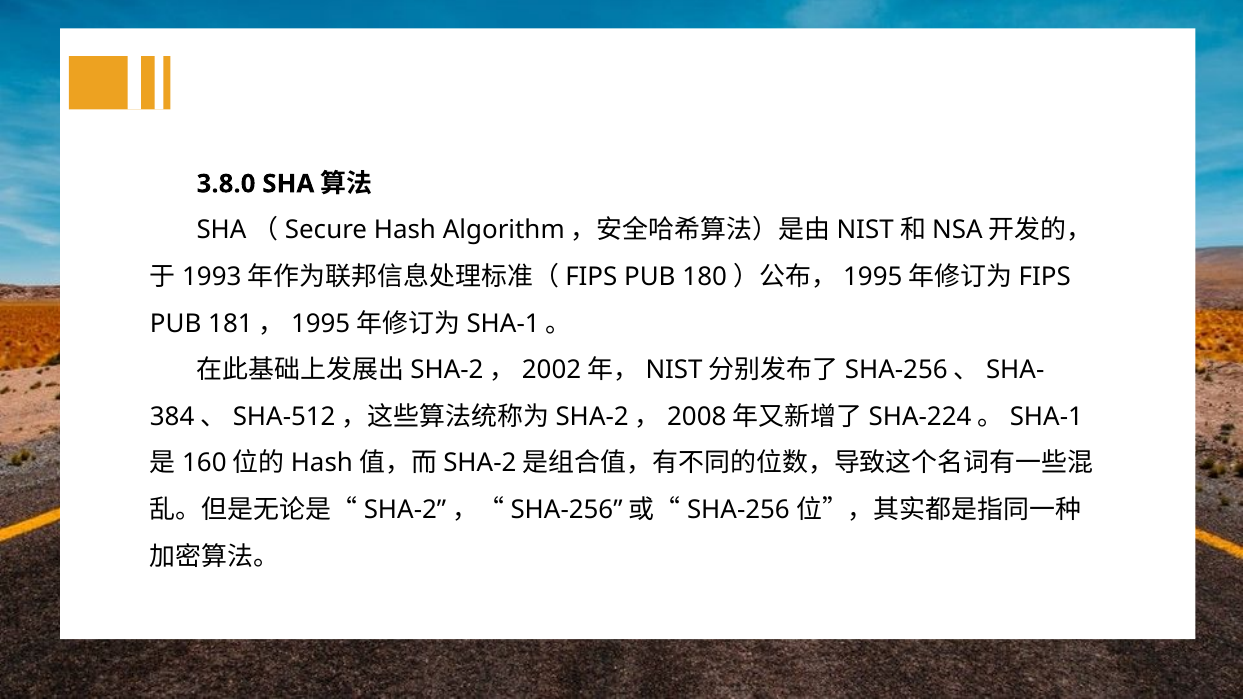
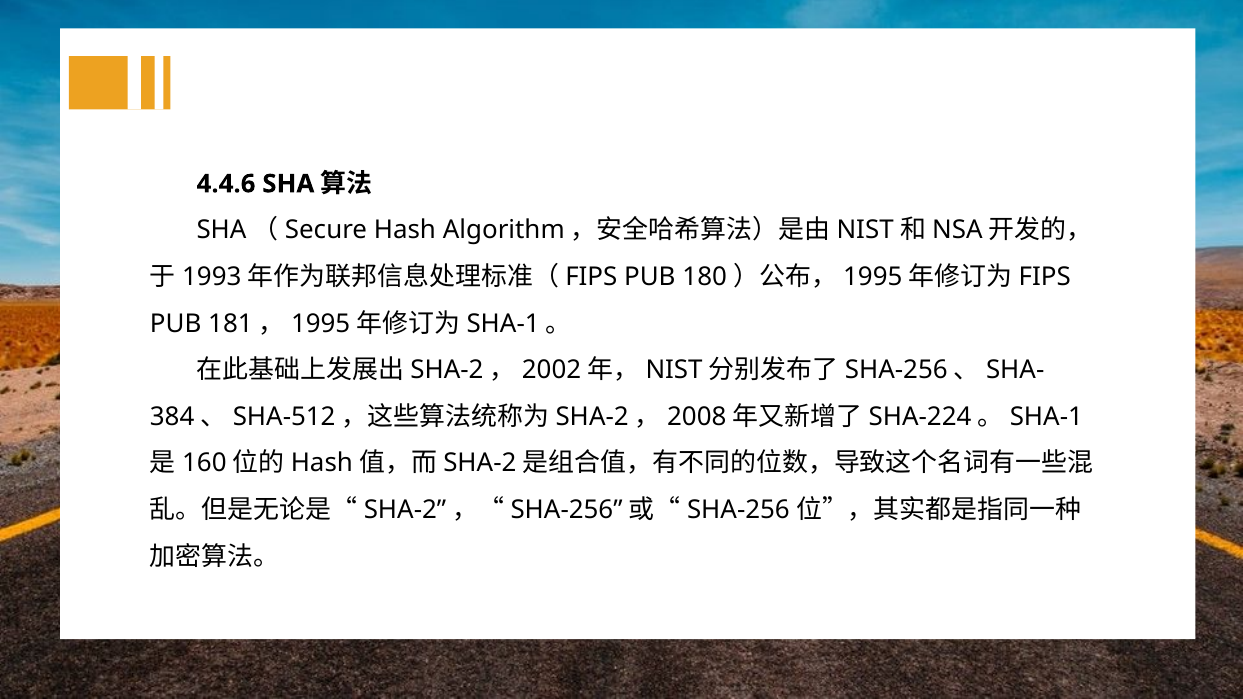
3.8.0: 3.8.0 -> 4.4.6 (226, 184)
